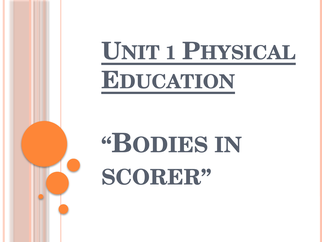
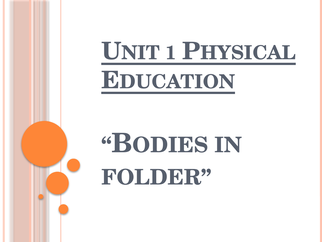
SCORER: SCORER -> FOLDER (156, 177)
